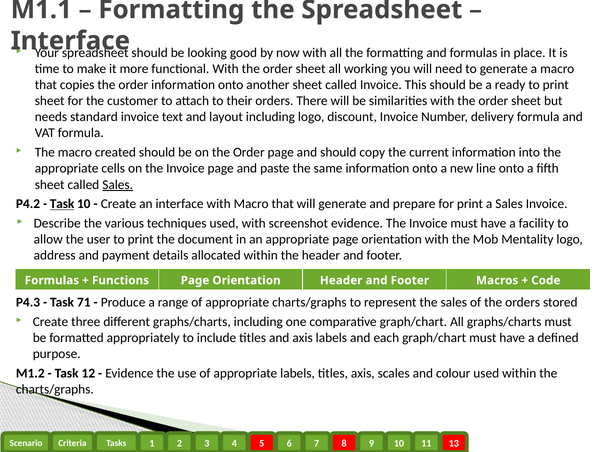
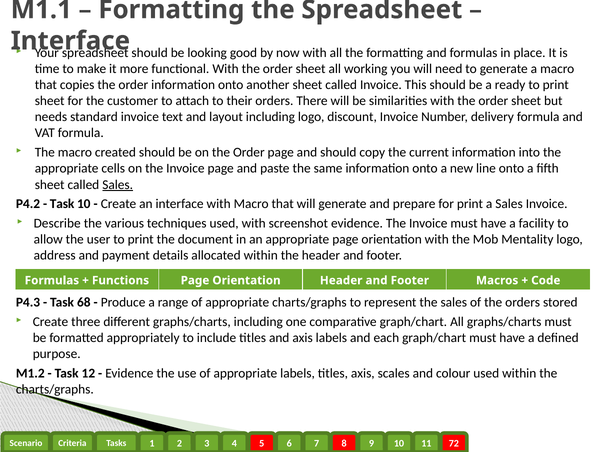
Task underline: present -> none (62, 204)
71: 71 -> 68 (84, 302)
13: 13 -> 72 (454, 443)
